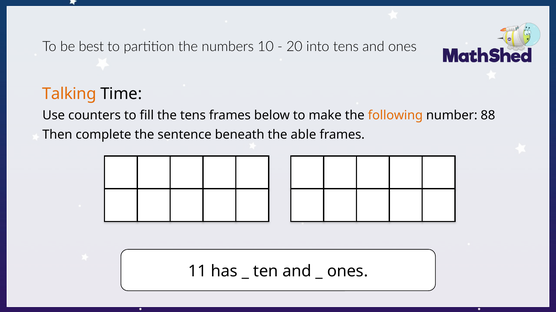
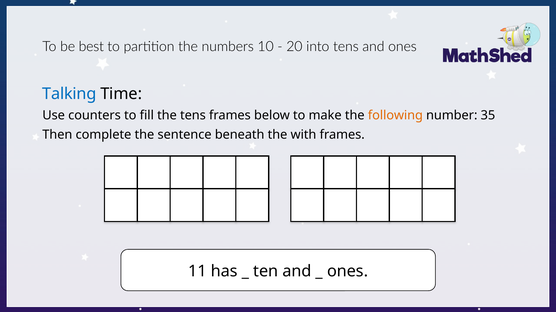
Talking colour: orange -> blue (69, 94)
88: 88 -> 35 (488, 115)
able: able -> with (303, 135)
